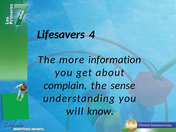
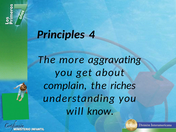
Lifesavers: Lifesavers -> Principles (61, 35)
information: information -> aggravating (115, 60)
sense: sense -> riches (123, 85)
